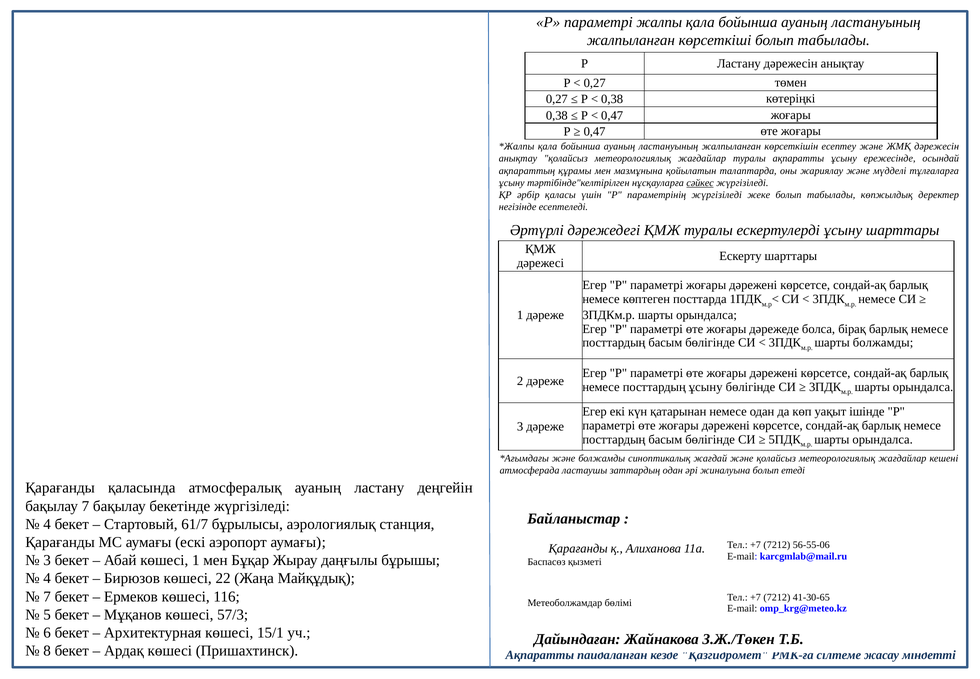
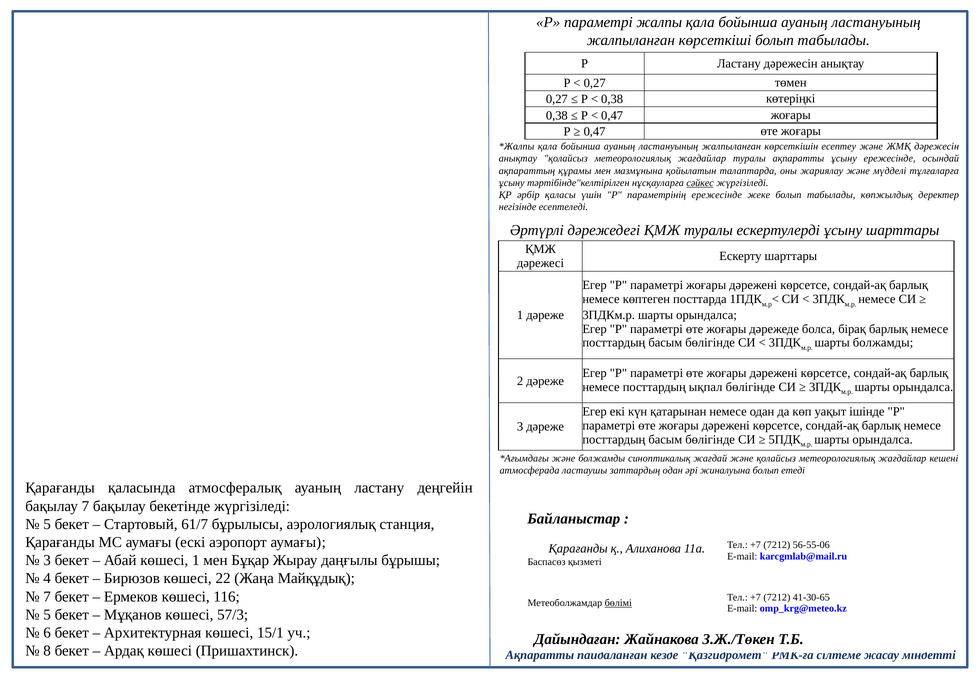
параметрінің жүргізіледі: жүргізіледі -> ережесінде (717, 195)
посттардың ұсыну: ұсыну -> ықпал (706, 387)
4: 4 -> 5 (47, 524)
бөлімі underline: none -> present (618, 603)
